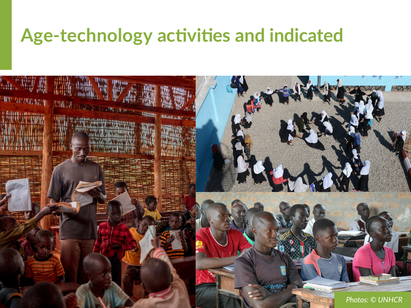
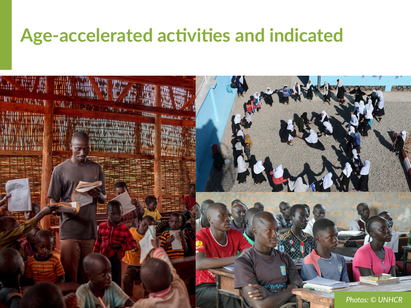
Age-technology: Age-technology -> Age-accelerated (87, 36)
